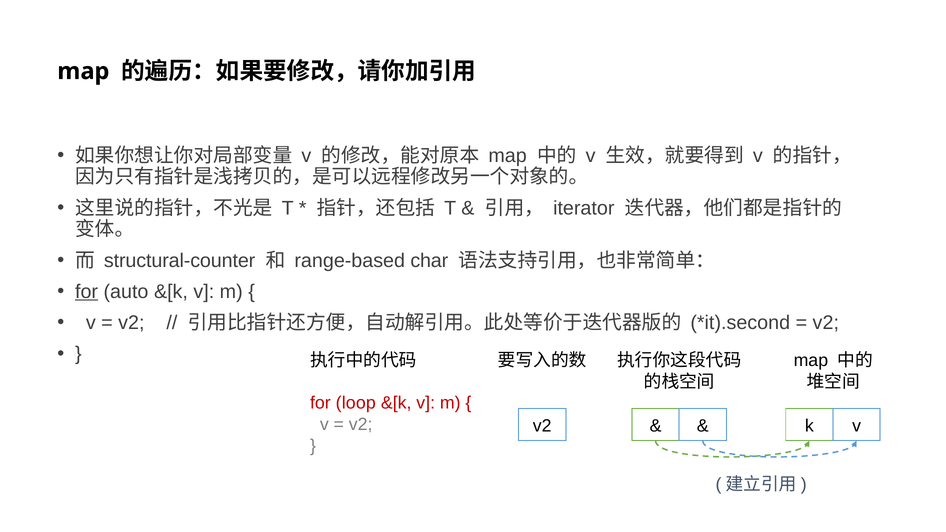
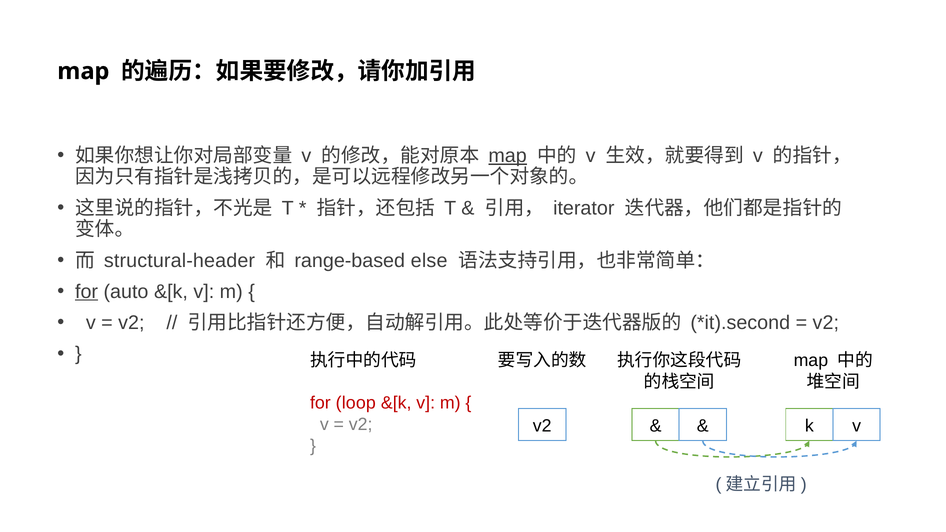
map underline: none -> present (508, 156)
structural-counter: structural-counter -> structural-header (179, 261)
char: char -> else (429, 261)
